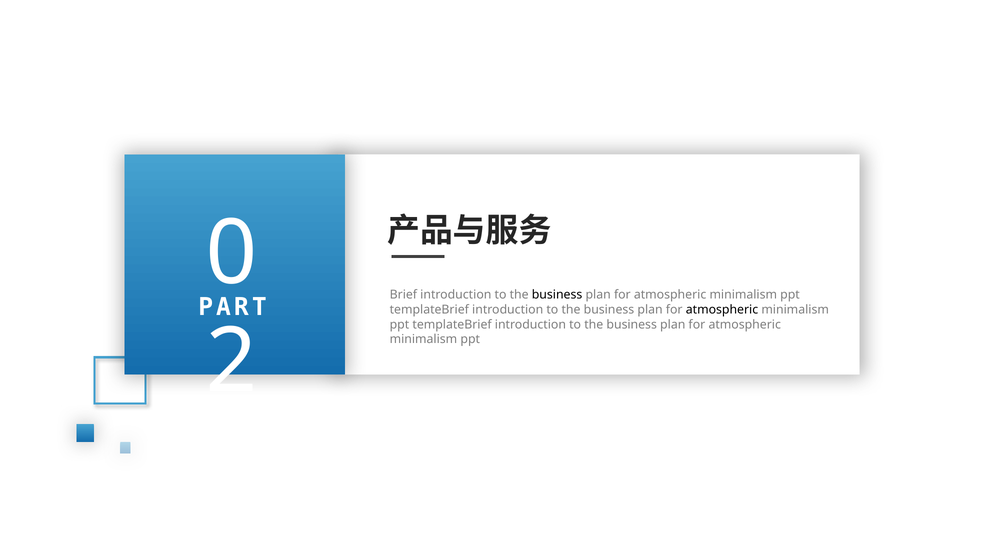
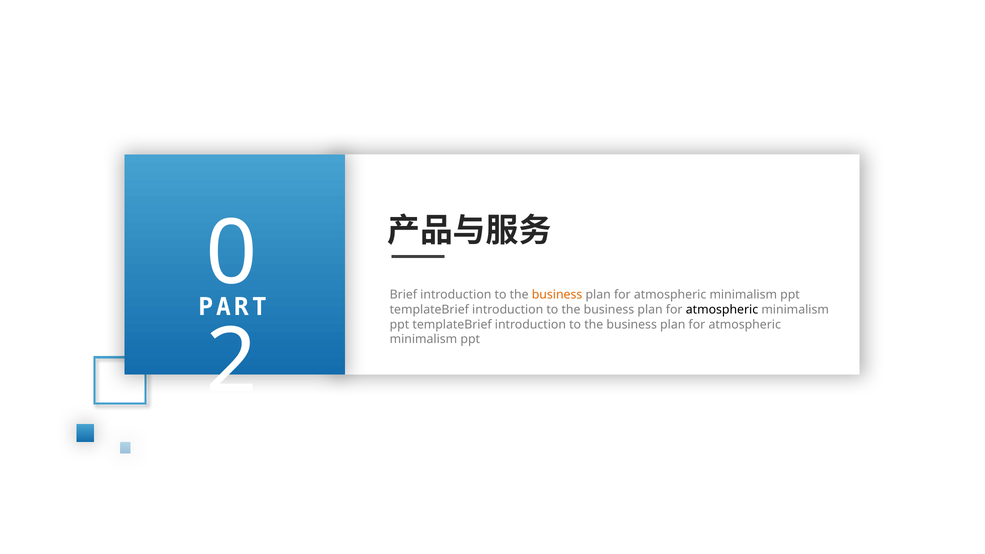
business colour: black -> orange (557, 295)
